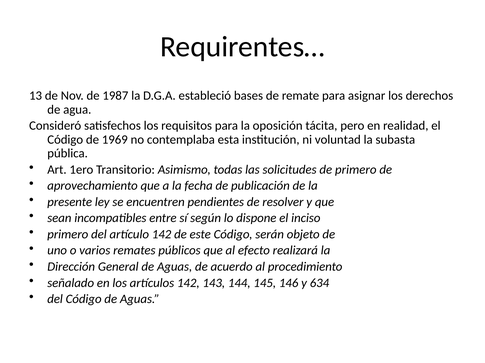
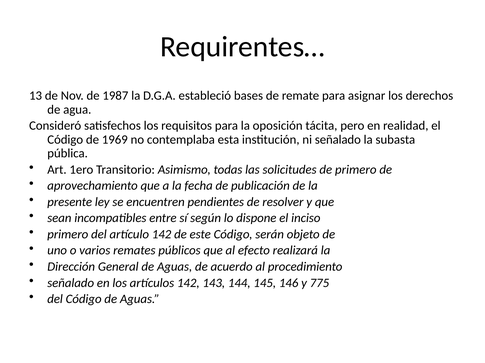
ni voluntad: voluntad -> señalado (338, 140)
634: 634 -> 775 (319, 283)
